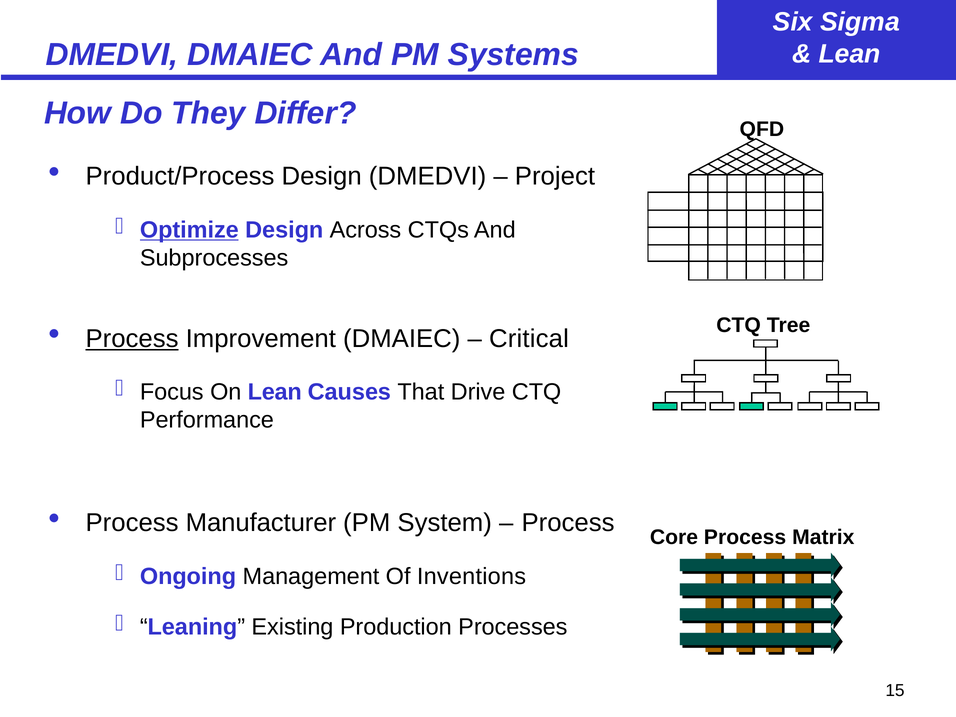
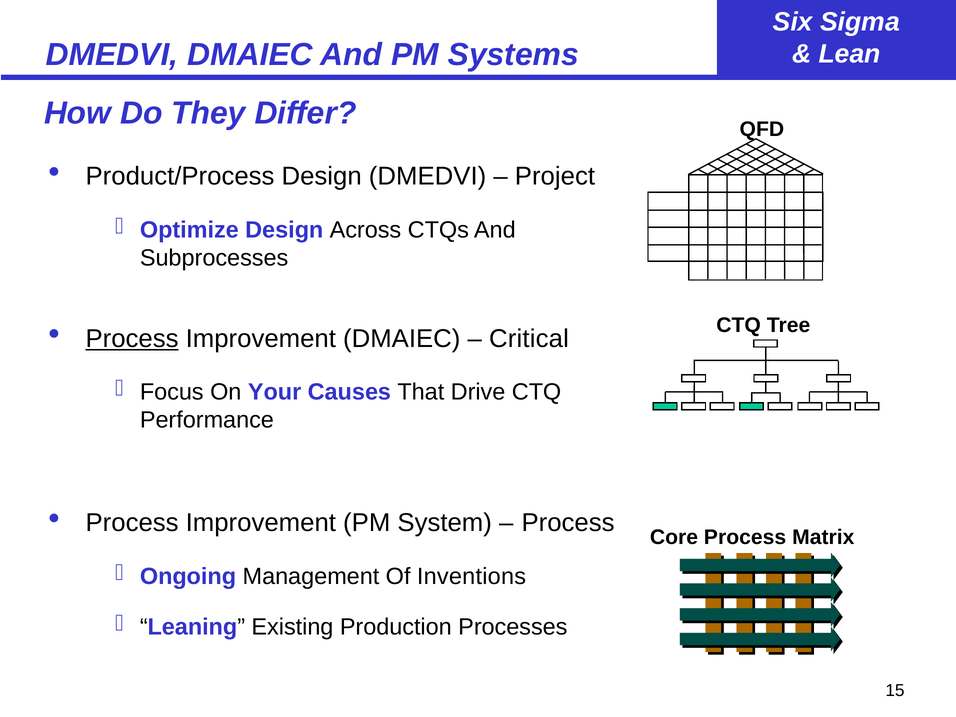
Optimize underline: present -> none (189, 230)
On Lean: Lean -> Your (275, 392)
Manufacturer: Manufacturer -> Improvement (261, 523)
